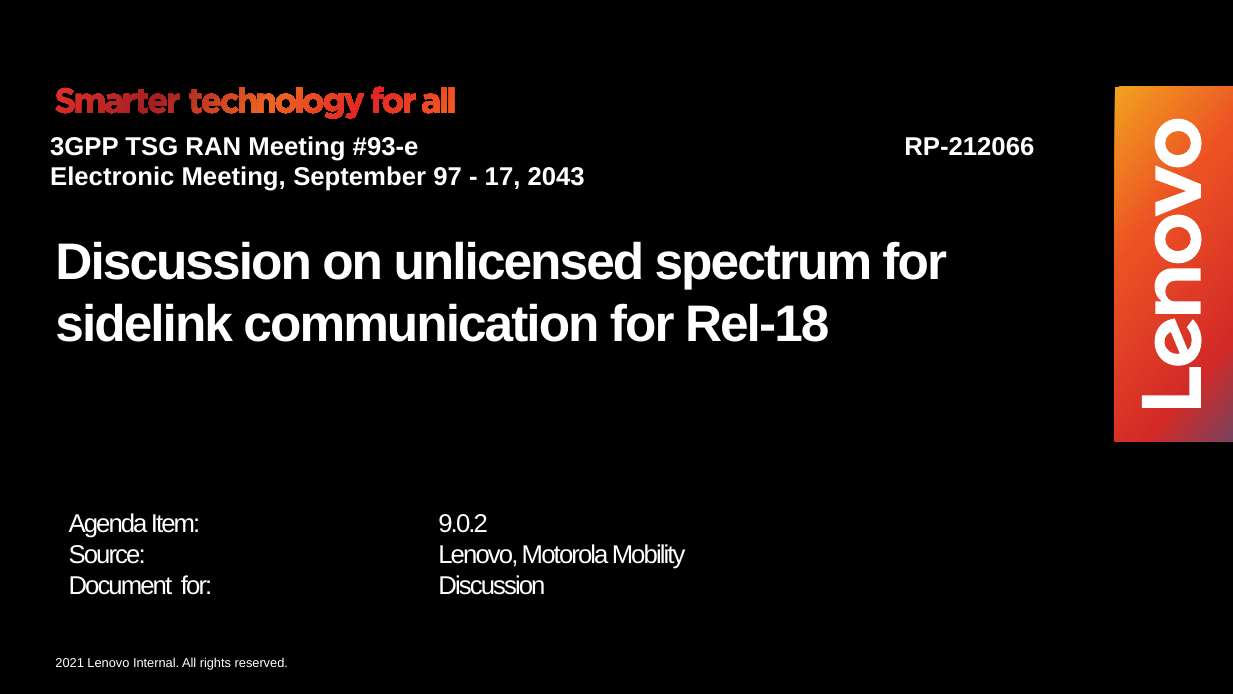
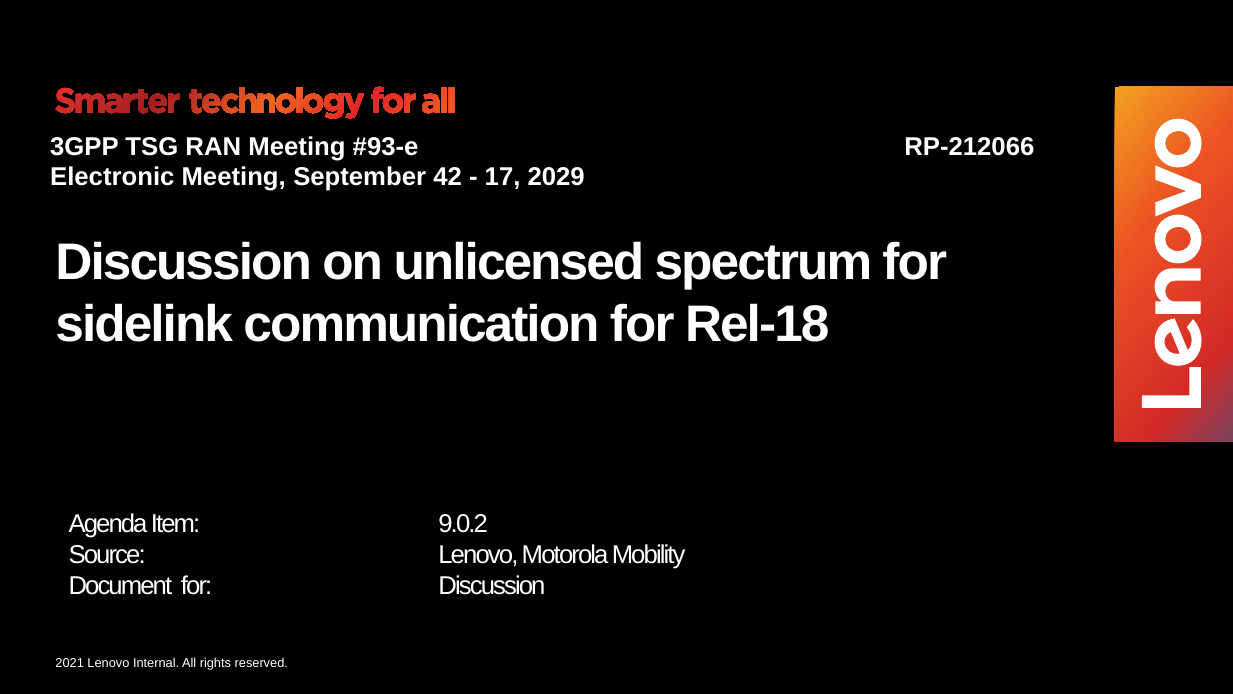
97: 97 -> 42 (448, 177)
2043: 2043 -> 2029 (556, 177)
